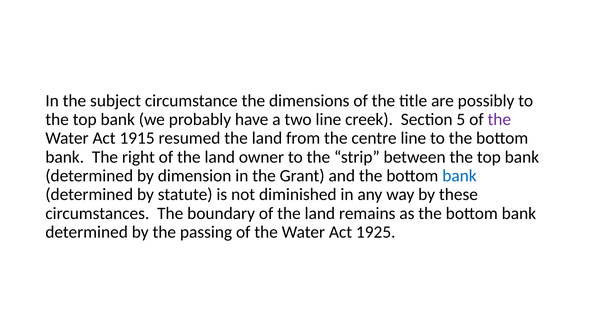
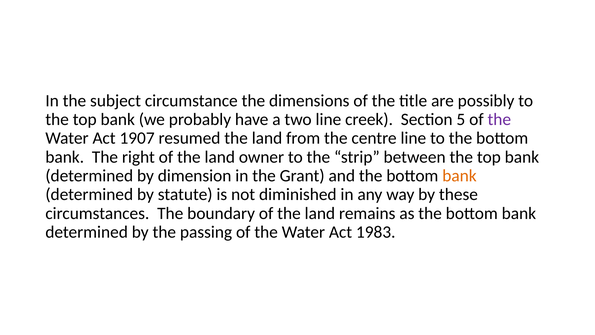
1915: 1915 -> 1907 (137, 138)
bank colour: blue -> orange (459, 176)
1925: 1925 -> 1983 (376, 232)
